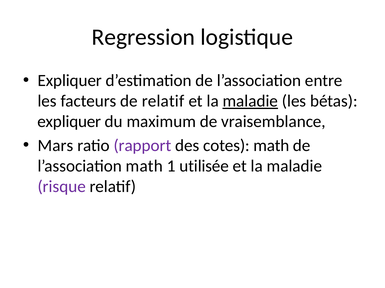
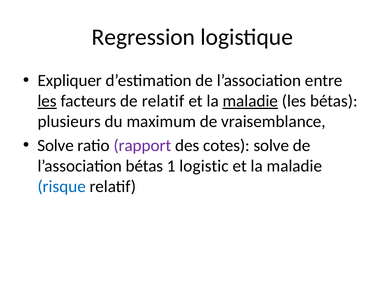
les underline: none -> present (47, 101)
expliquer: expliquer -> plusieurs (69, 122)
Mars: Mars -> Solve (56, 146)
cotes math: math -> solve (271, 146)
l’association math: math -> bétas (144, 166)
utilisée: utilisée -> logistic (204, 166)
risque colour: purple -> blue (62, 187)
